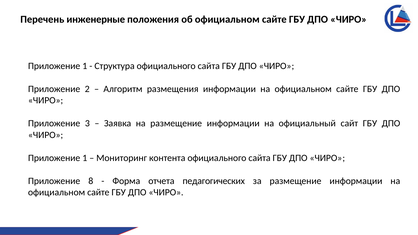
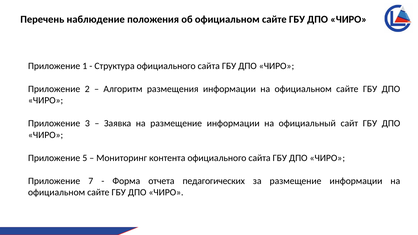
инженерные: инженерные -> наблюдение (96, 19)
1: 1 -> 5 (85, 158)
8: 8 -> 7 (91, 181)
